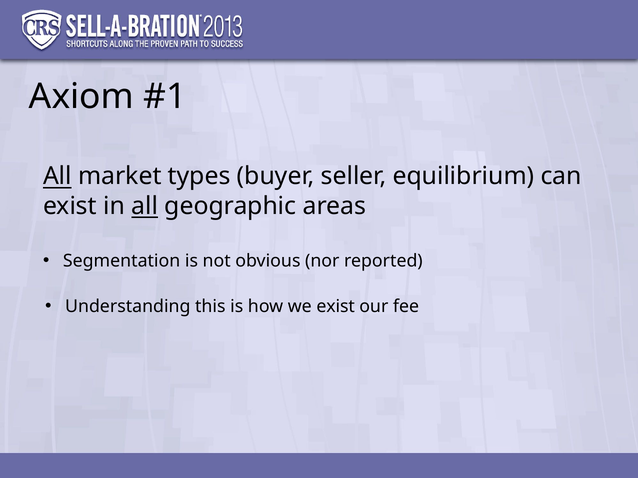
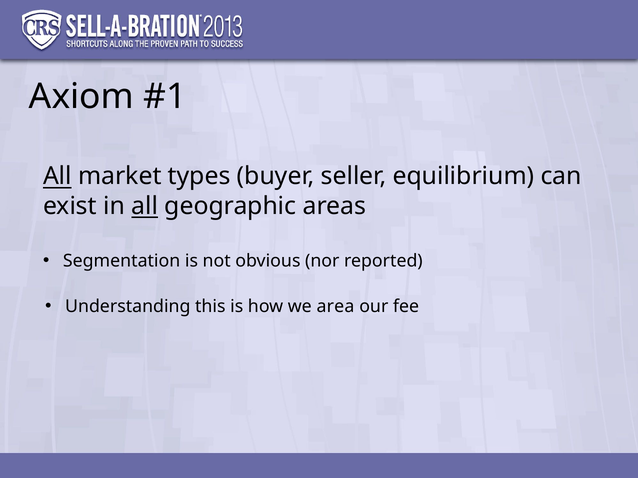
we exist: exist -> area (335, 307)
